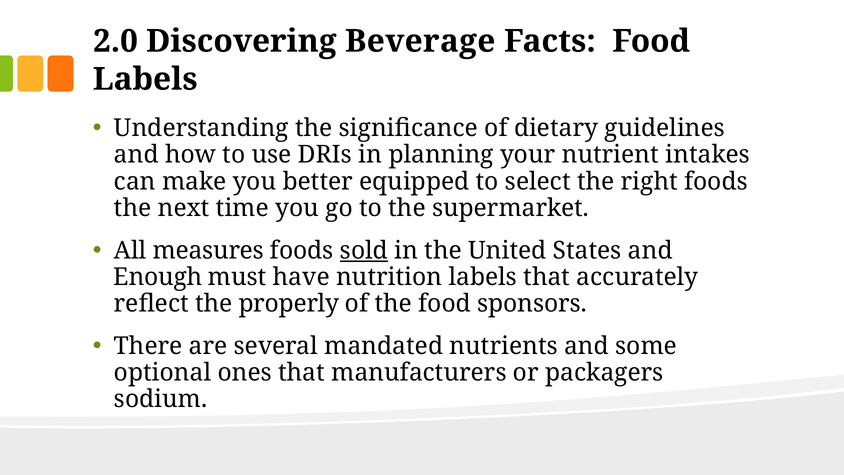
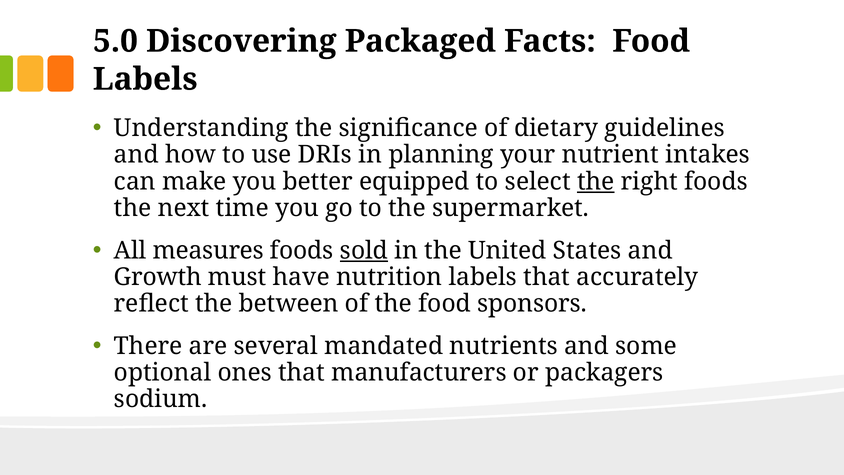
2.0: 2.0 -> 5.0 (115, 41)
Beverage: Beverage -> Packaged (420, 41)
the underline: none -> present (596, 181)
Enough: Enough -> Growth (158, 277)
properly: properly -> between (289, 304)
